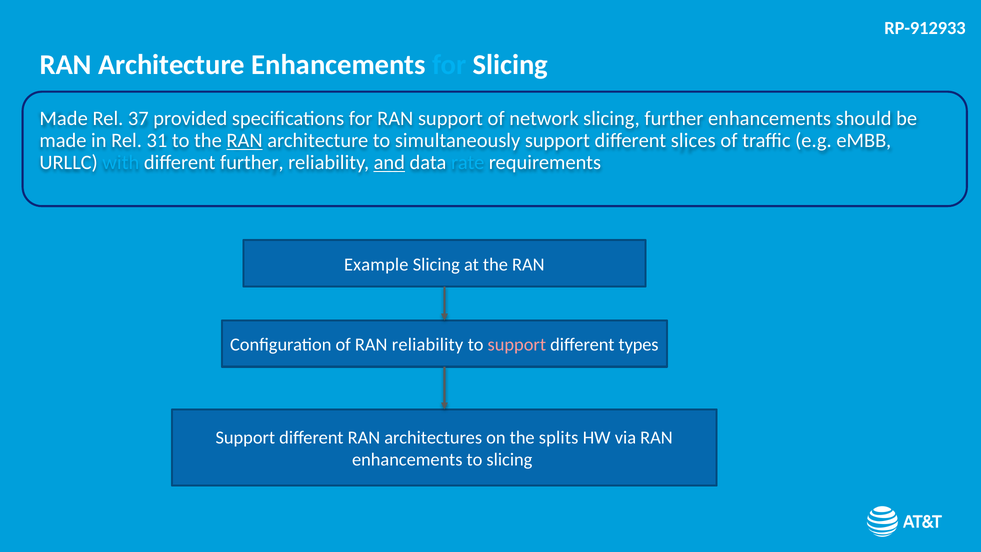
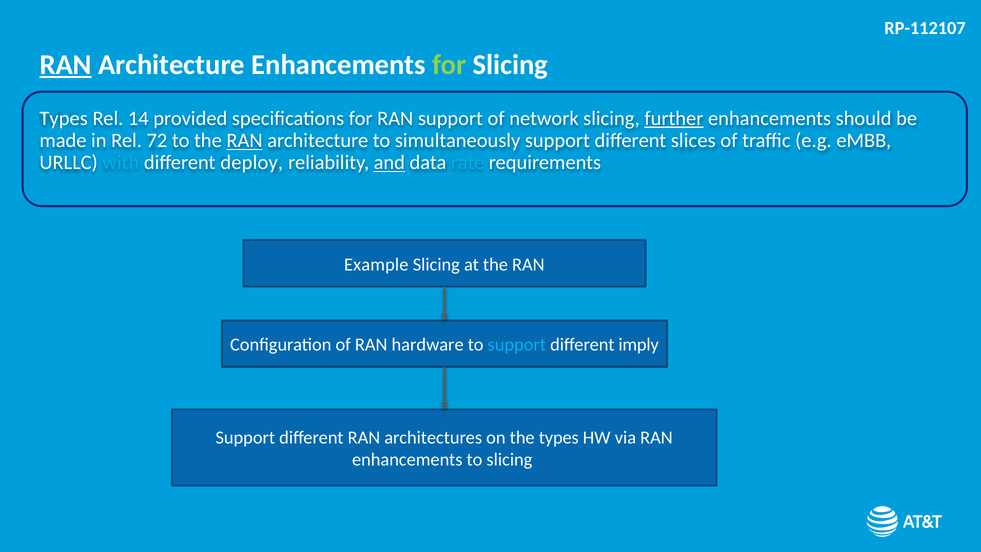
RP-912933: RP-912933 -> RP-112107 (925, 28)
RAN underline: none -> present (66, 65)
for colour: light blue -> light green (449, 65)
Made: Made -> Types (64, 119)
37: 37 -> 14 (138, 119)
further underline: none -> present (674, 119)
31: 31 -> 72 (157, 141)
different further: further -> deploy (252, 163)
RAN reliability: reliability -> hardware (428, 345)
support colour: pink -> light blue (517, 345)
types: types -> imply (639, 345)
the splits: splits -> types (559, 438)
